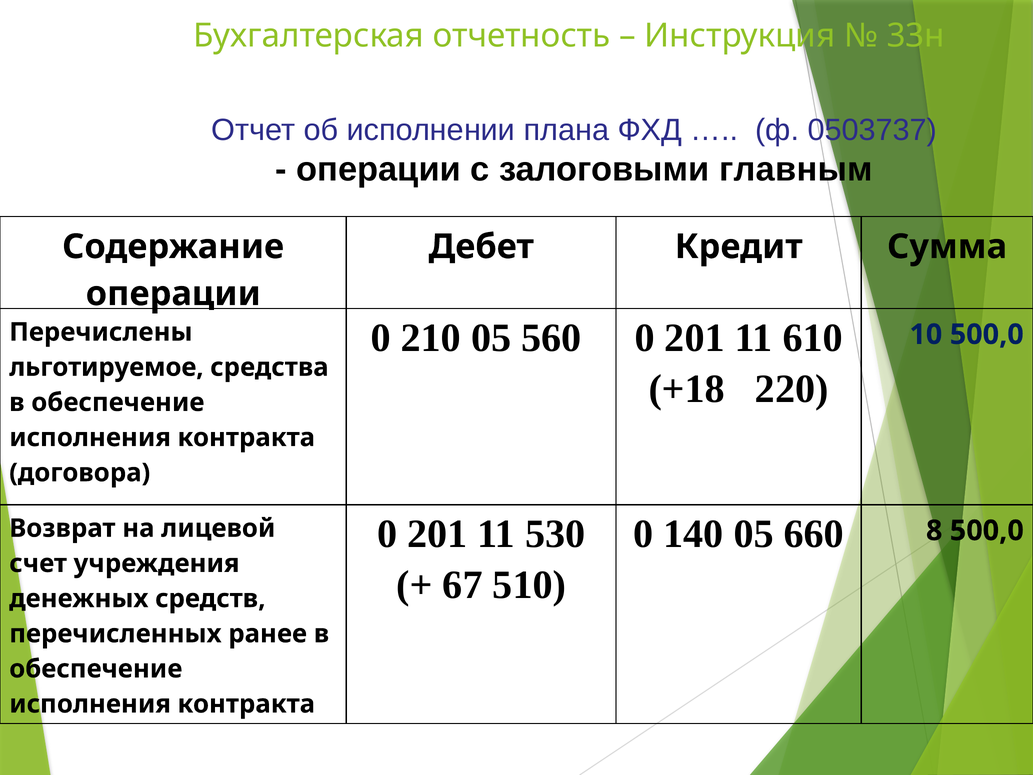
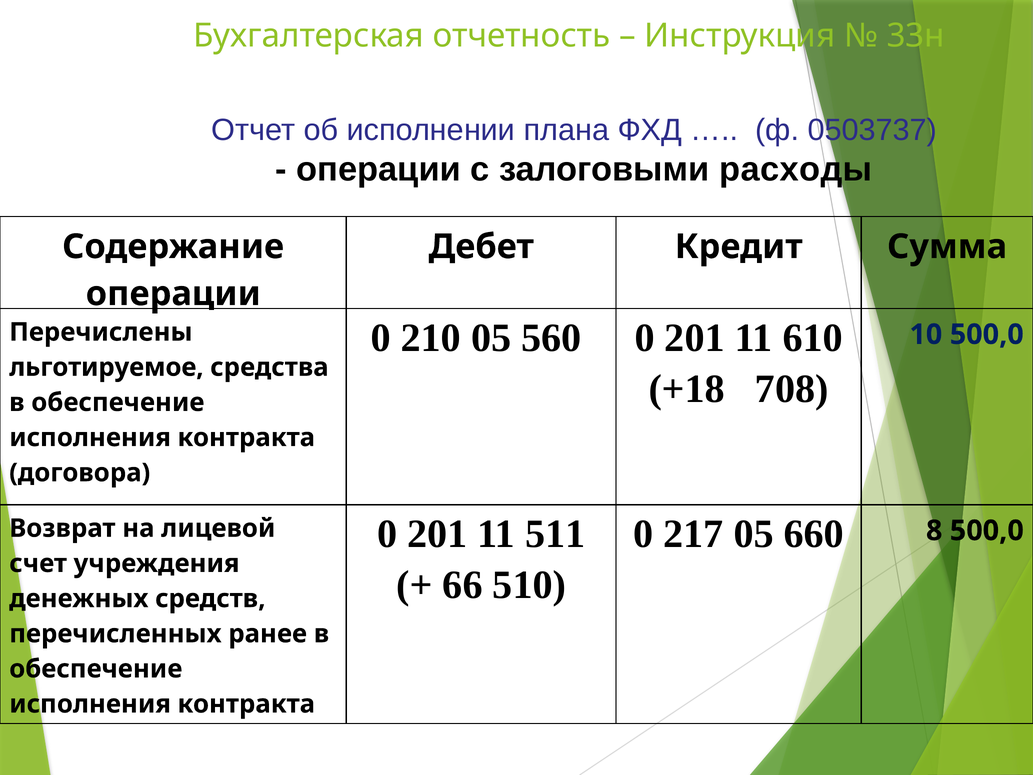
главным: главным -> расходы (796, 170)
220: 220 -> 708 (792, 389)
530: 530 -> 511 (555, 534)
140: 140 -> 217 (693, 534)
67: 67 -> 66 (463, 585)
